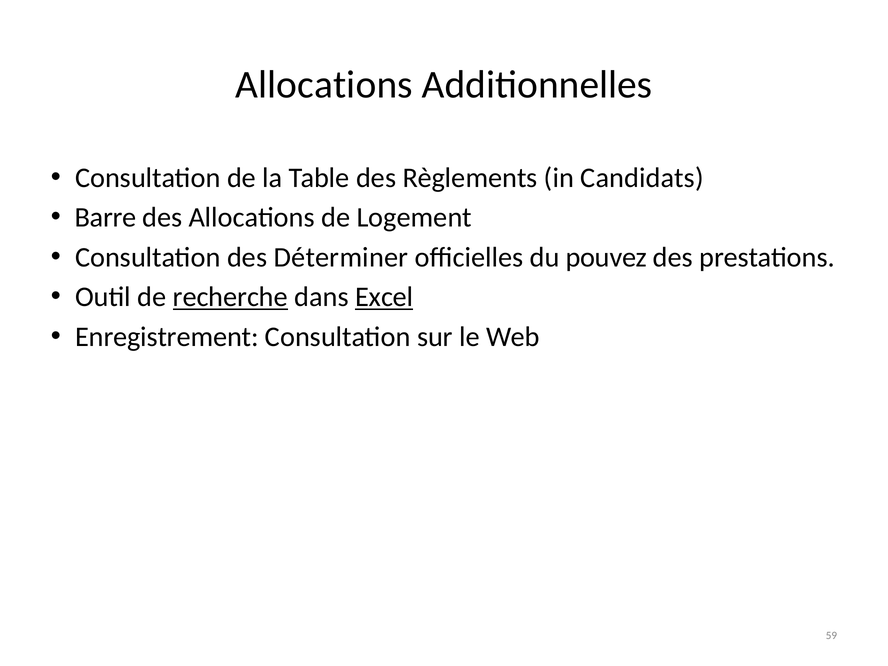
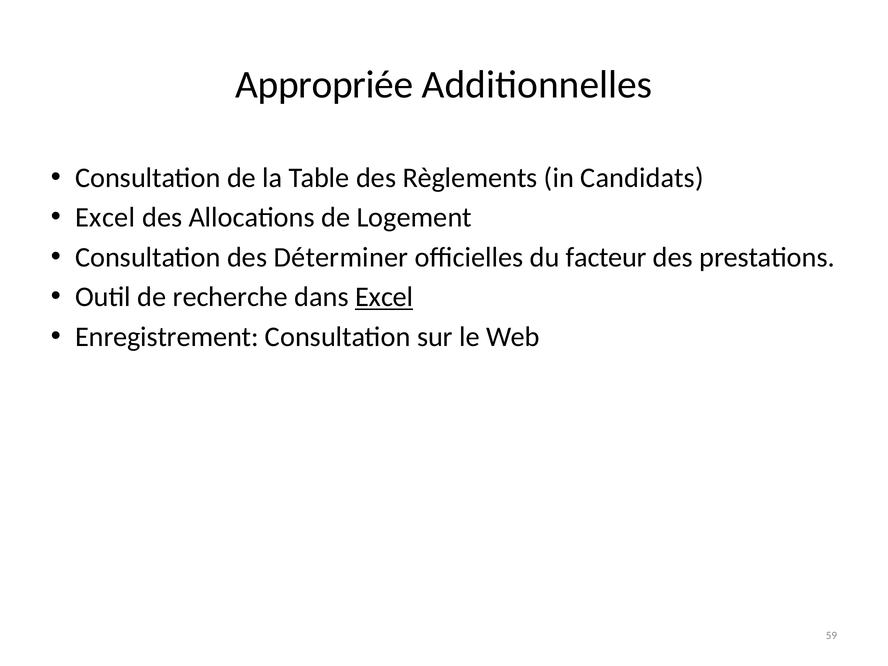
Allocations: Allocations -> Appropriée (324, 85)
Barre: Barre -> Excel (105, 217)
pouvez: pouvez -> facteur (606, 257)
recherche underline: present -> none (230, 297)
